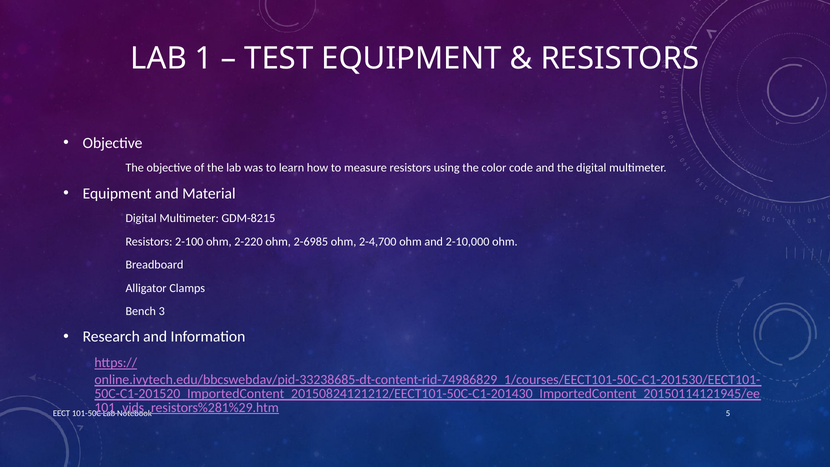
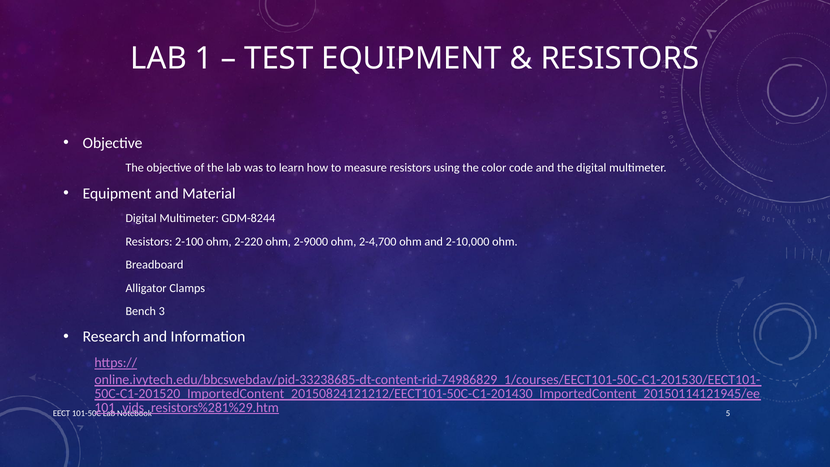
GDM-8215: GDM-8215 -> GDM-8244 (248, 218)
2-6985: 2-6985 -> 2-9000 (311, 242)
